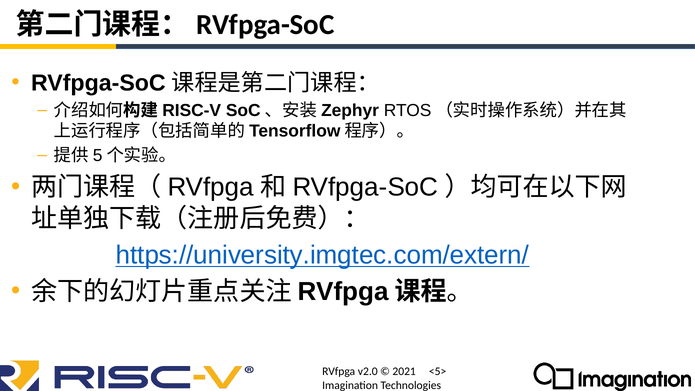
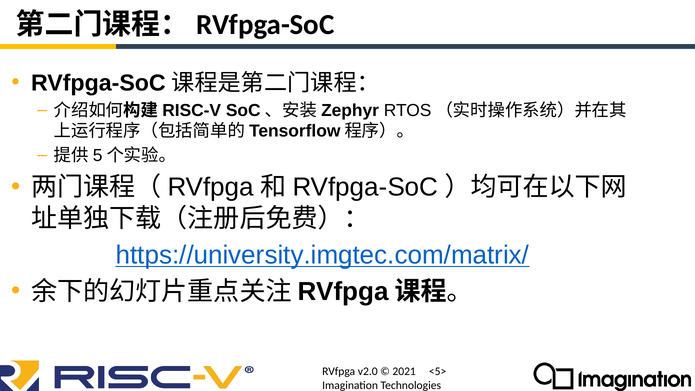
https://university.imgtec.com/extern/: https://university.imgtec.com/extern/ -> https://university.imgtec.com/matrix/ (322, 255)
